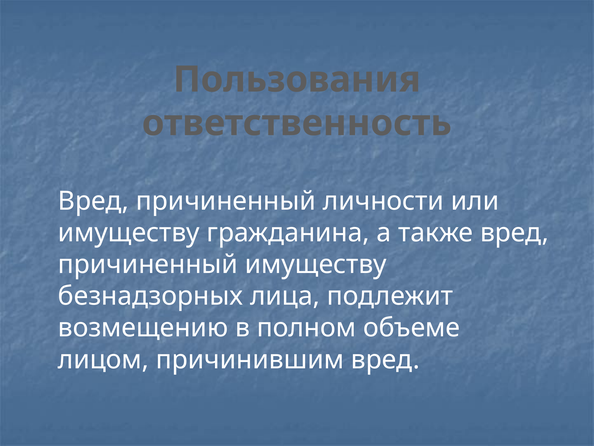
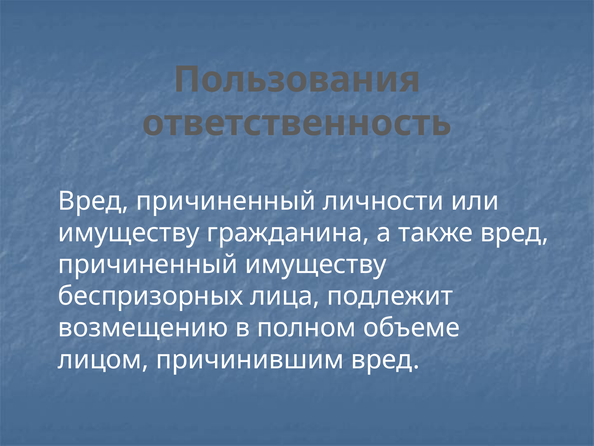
безнадзорных: безнадзорных -> беспризорных (151, 296)
